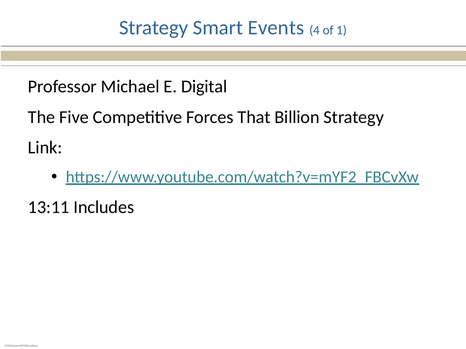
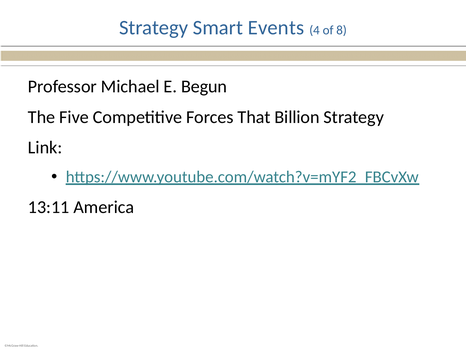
1: 1 -> 8 (342, 30)
Digital: Digital -> Begun (204, 87)
Includes: Includes -> America (104, 208)
